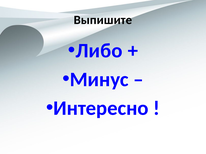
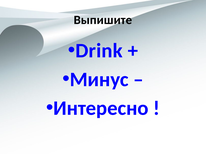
Либо: Либо -> Drink (99, 51)
